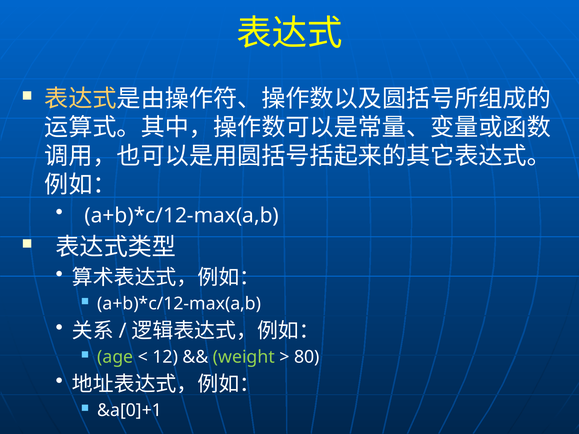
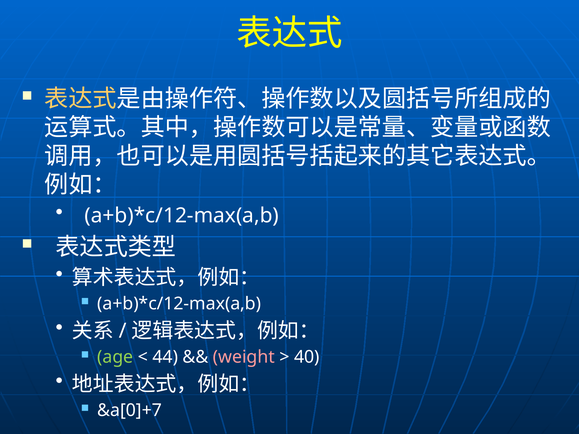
12: 12 -> 44 (165, 357)
weight colour: light green -> pink (244, 357)
80: 80 -> 40 (307, 357)
&a[0]+1: &a[0]+1 -> &a[0]+7 (130, 411)
